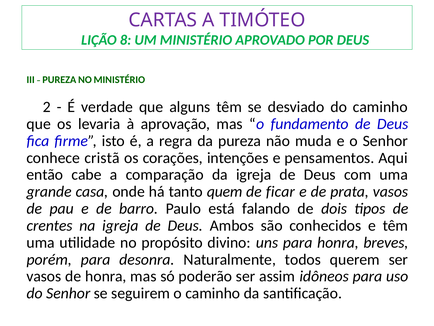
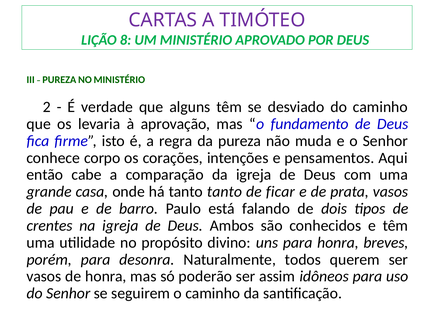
cristã: cristã -> corpo (102, 158)
tanto quem: quem -> tanto (224, 191)
